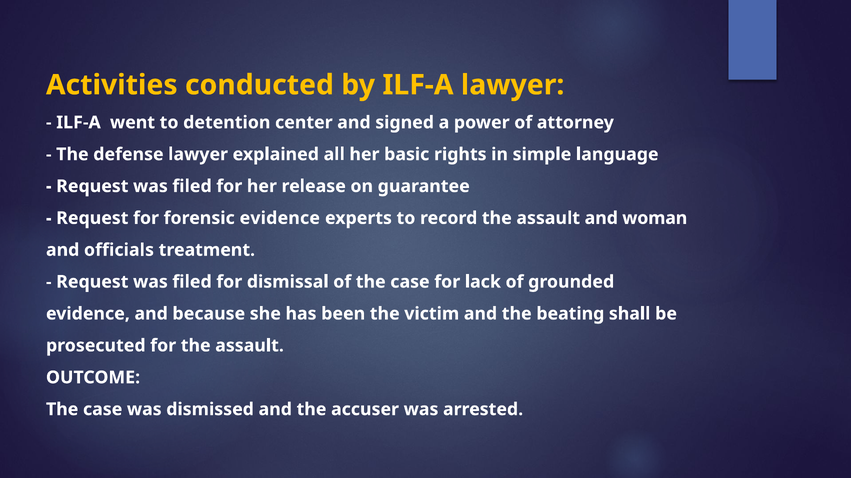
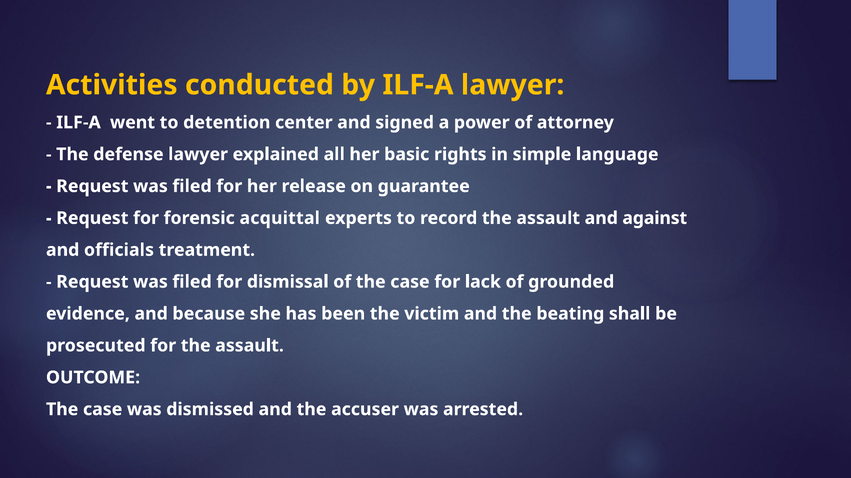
forensic evidence: evidence -> acquittal (280, 218)
woman: woman -> against (655, 218)
